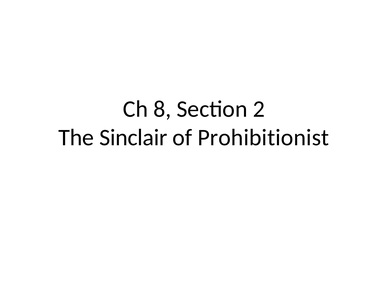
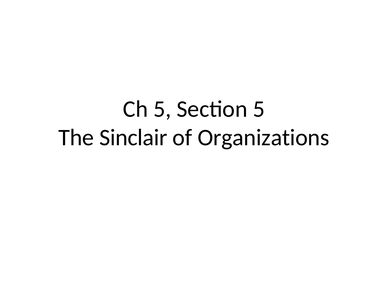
Ch 8: 8 -> 5 (162, 109)
Section 2: 2 -> 5 (259, 109)
Prohibitionist: Prohibitionist -> Organizations (263, 137)
